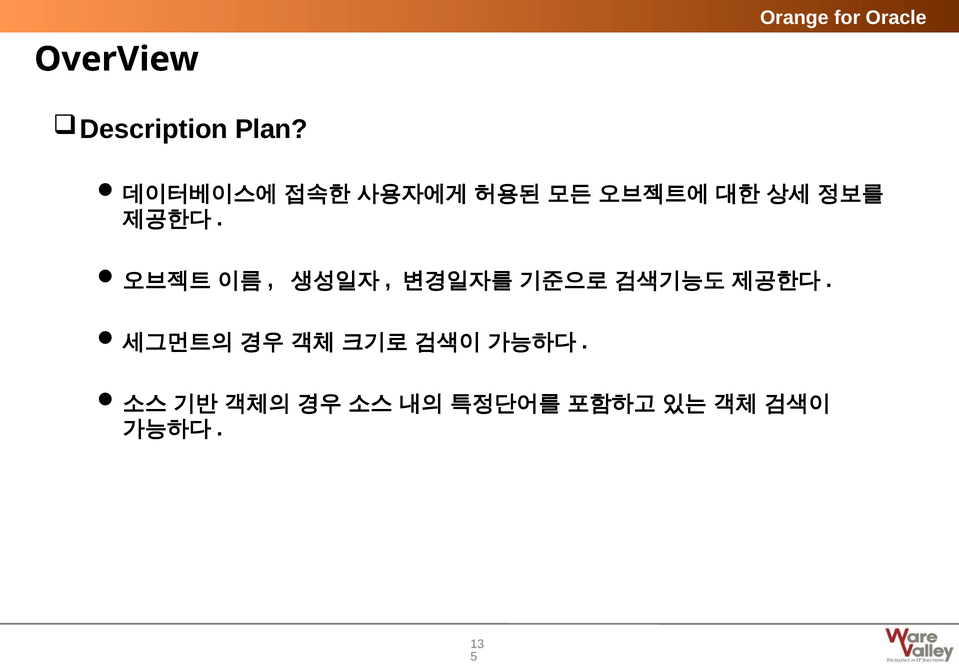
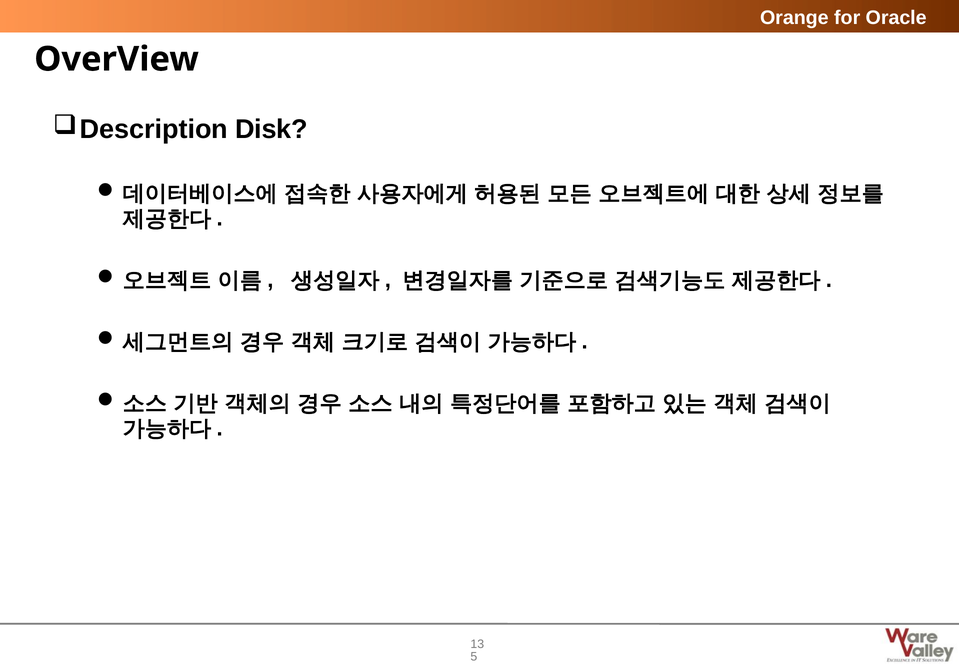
Plan: Plan -> Disk (271, 129)
